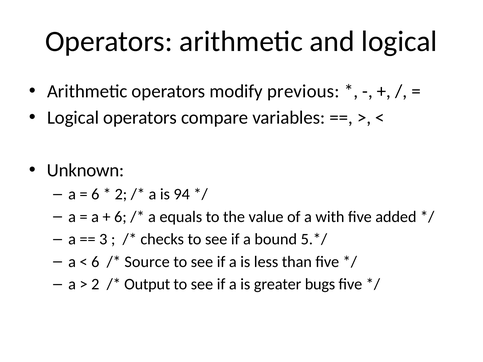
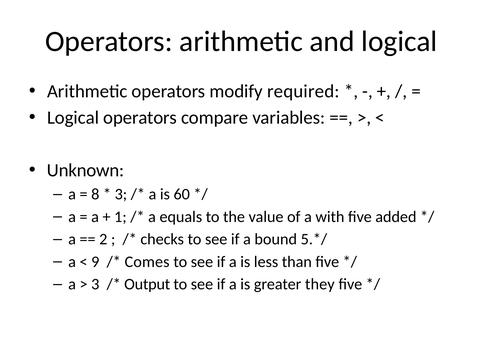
previous: previous -> required (303, 91)
6: 6 -> 8 (95, 194)
2: 2 -> 3 (121, 194)
94: 94 -> 60 (182, 194)
6: 6 -> 1 (120, 217)
3: 3 -> 2 (103, 239)
6: 6 -> 9 (95, 262)
Source: Source -> Comes (147, 262)
2: 2 -> 3 (95, 285)
bugs: bugs -> they (320, 285)
